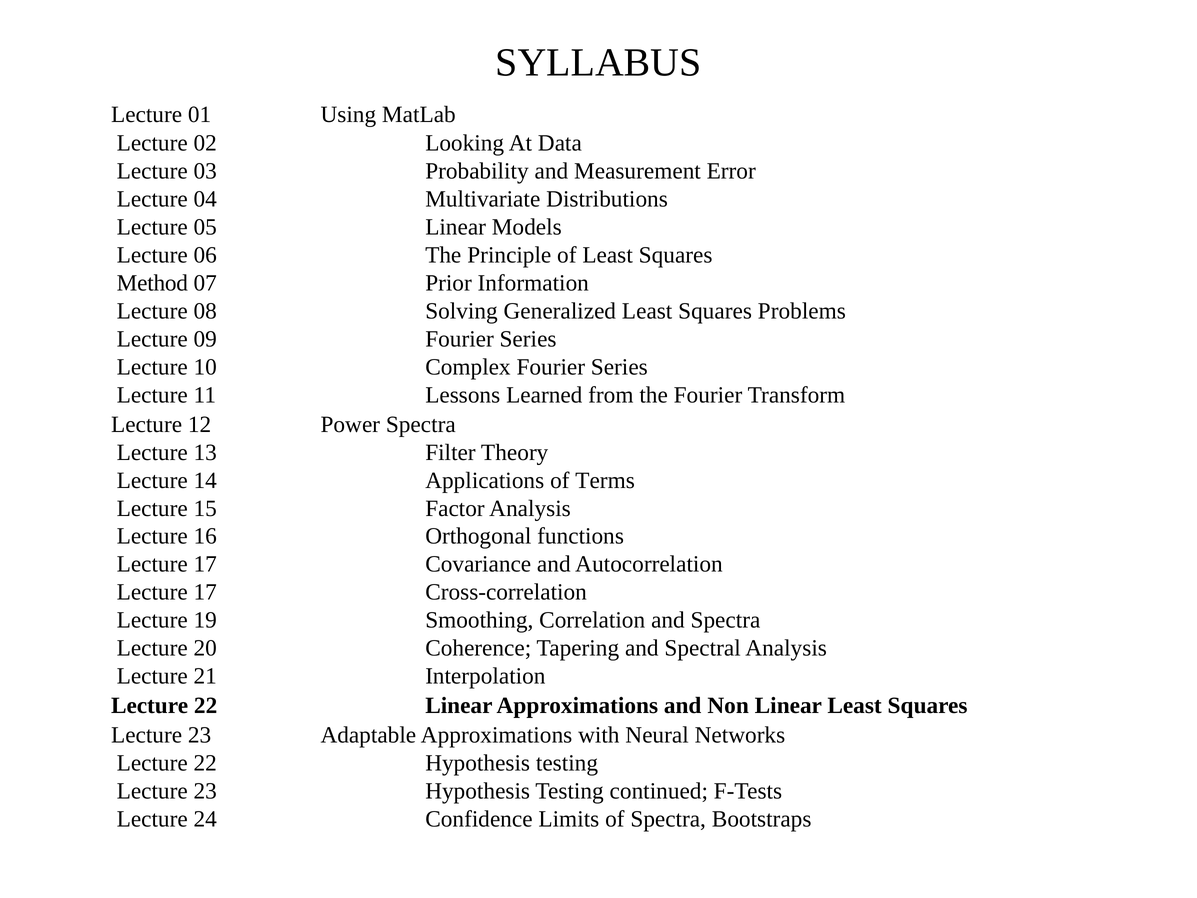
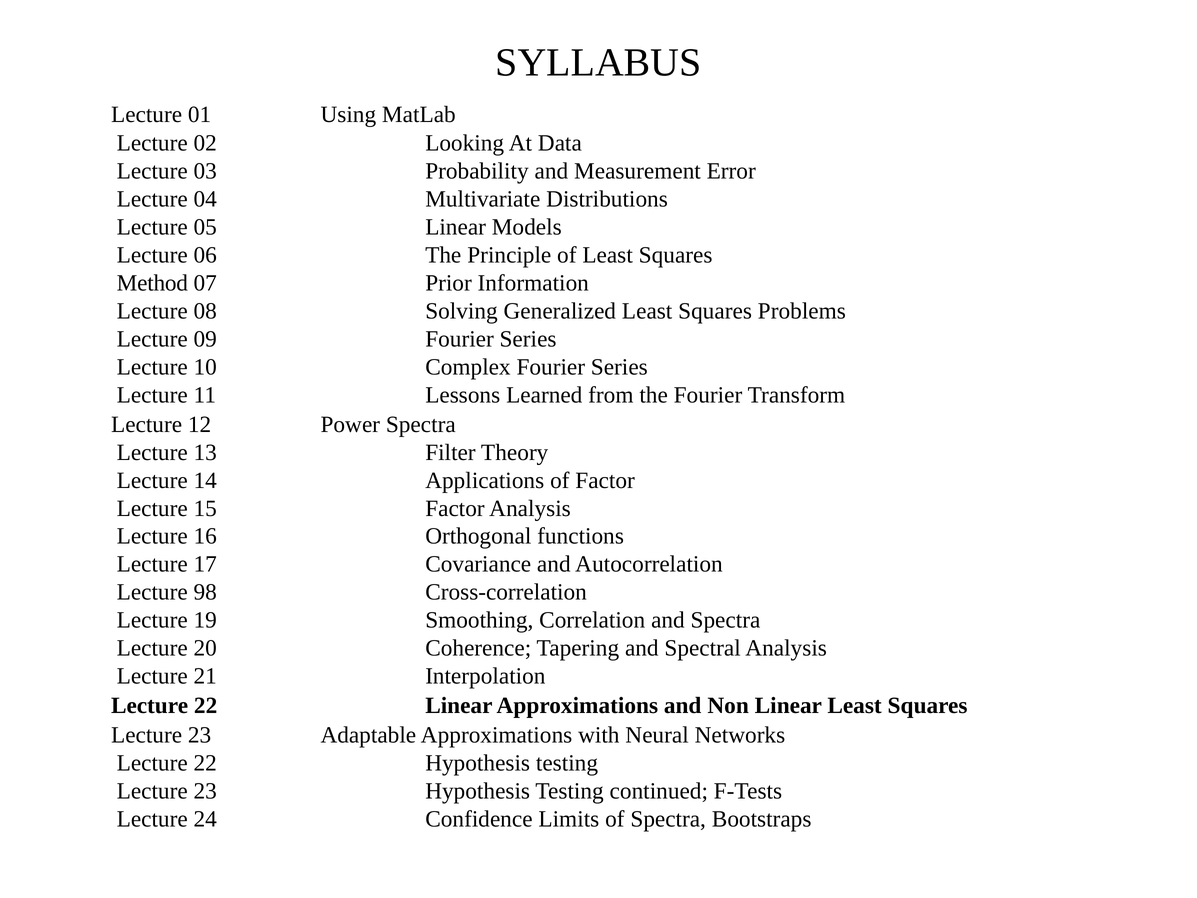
of Terms: Terms -> Factor (605, 480)
17: 17 -> 98 (205, 592)
